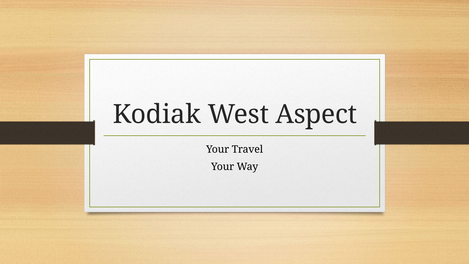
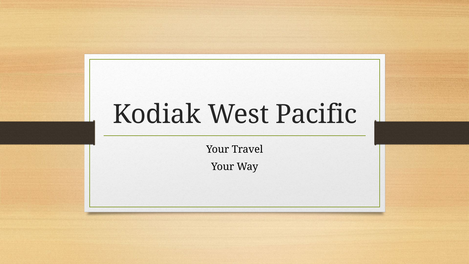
Aspect: Aspect -> Pacific (316, 115)
